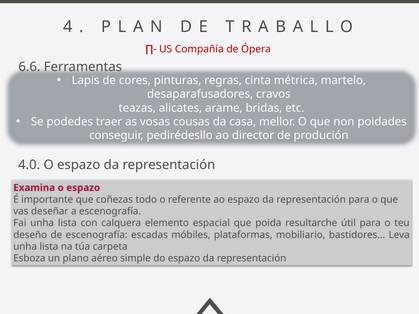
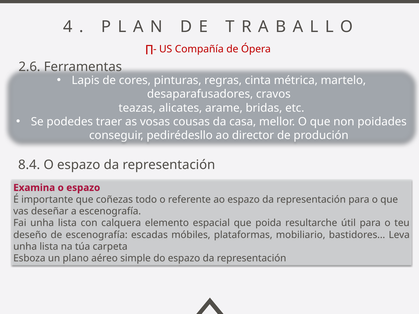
6.6: 6.6 -> 2.6 (29, 67)
4.0: 4.0 -> 8.4 (29, 165)
